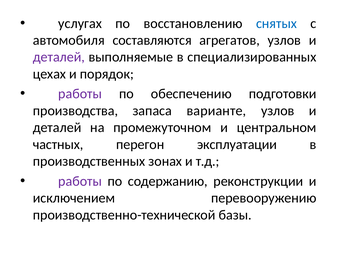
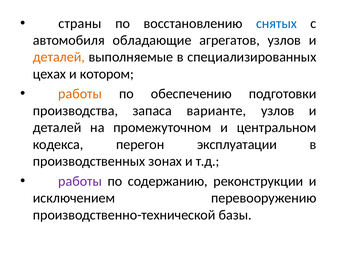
услугах: услугах -> страны (80, 23)
составляются: составляются -> обладающие (152, 40)
деталей colour: purple -> orange (59, 57)
порядок: порядок -> котором (107, 74)
работы colour: purple -> orange (80, 94)
частных: частных -> кодекса (58, 144)
